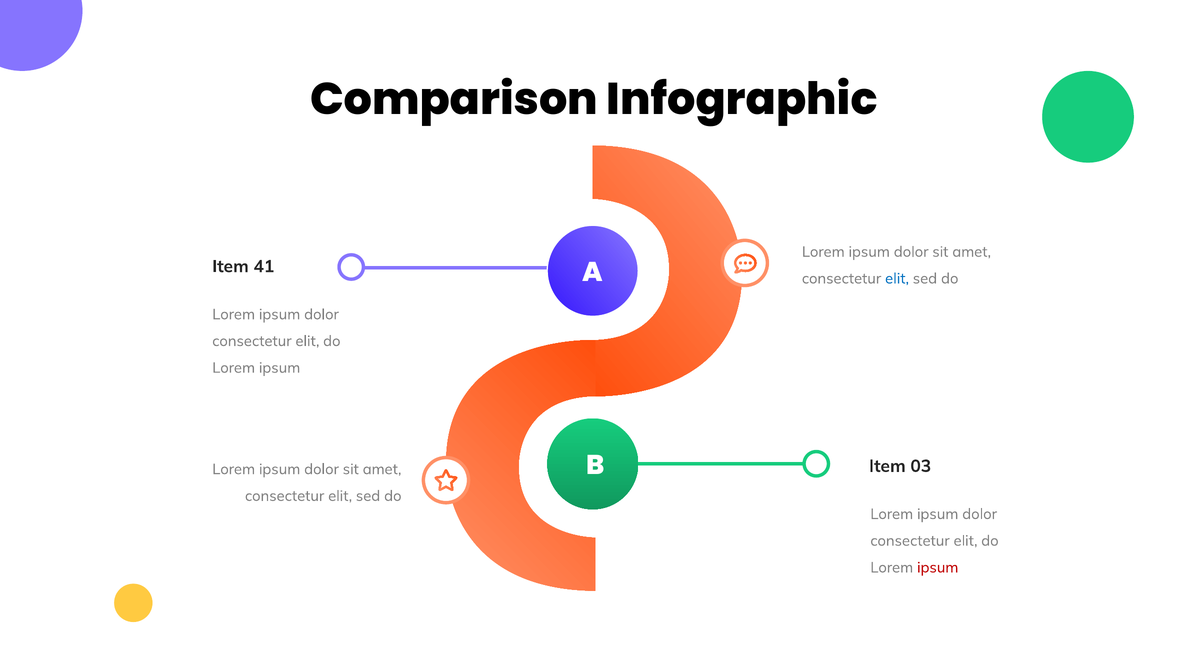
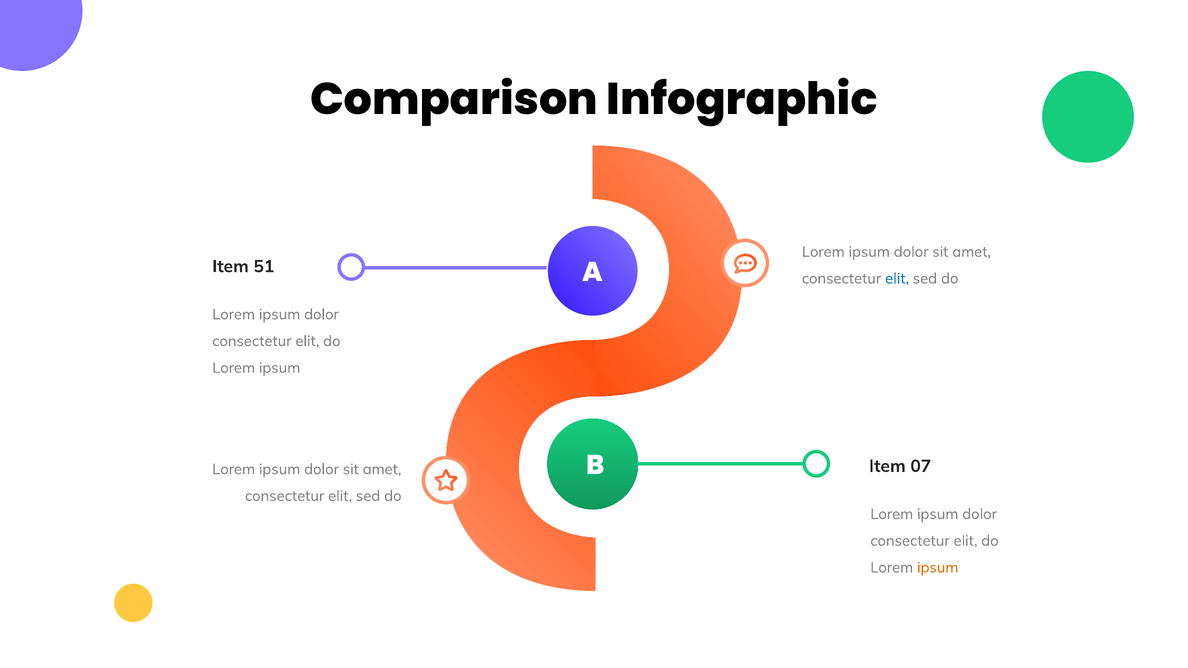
41: 41 -> 51 (264, 267)
03: 03 -> 07 (921, 466)
ipsum colour: red -> orange (938, 568)
